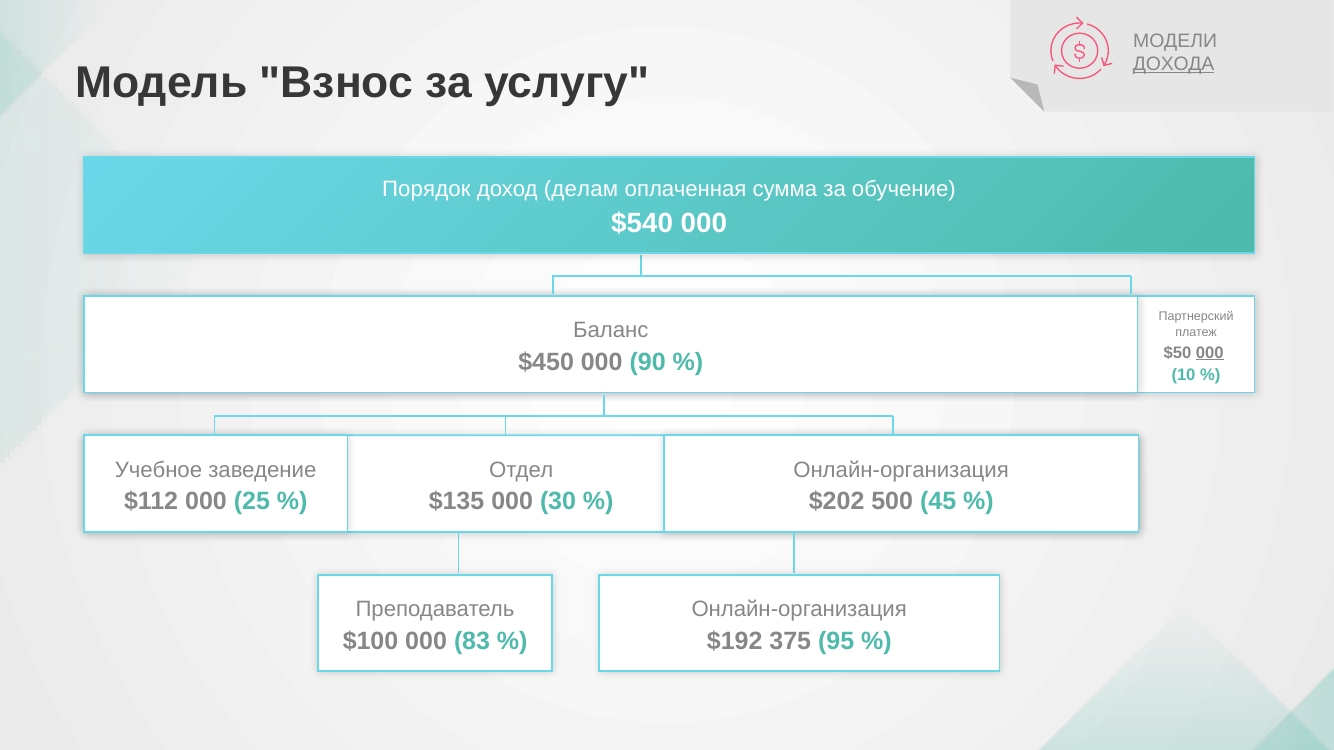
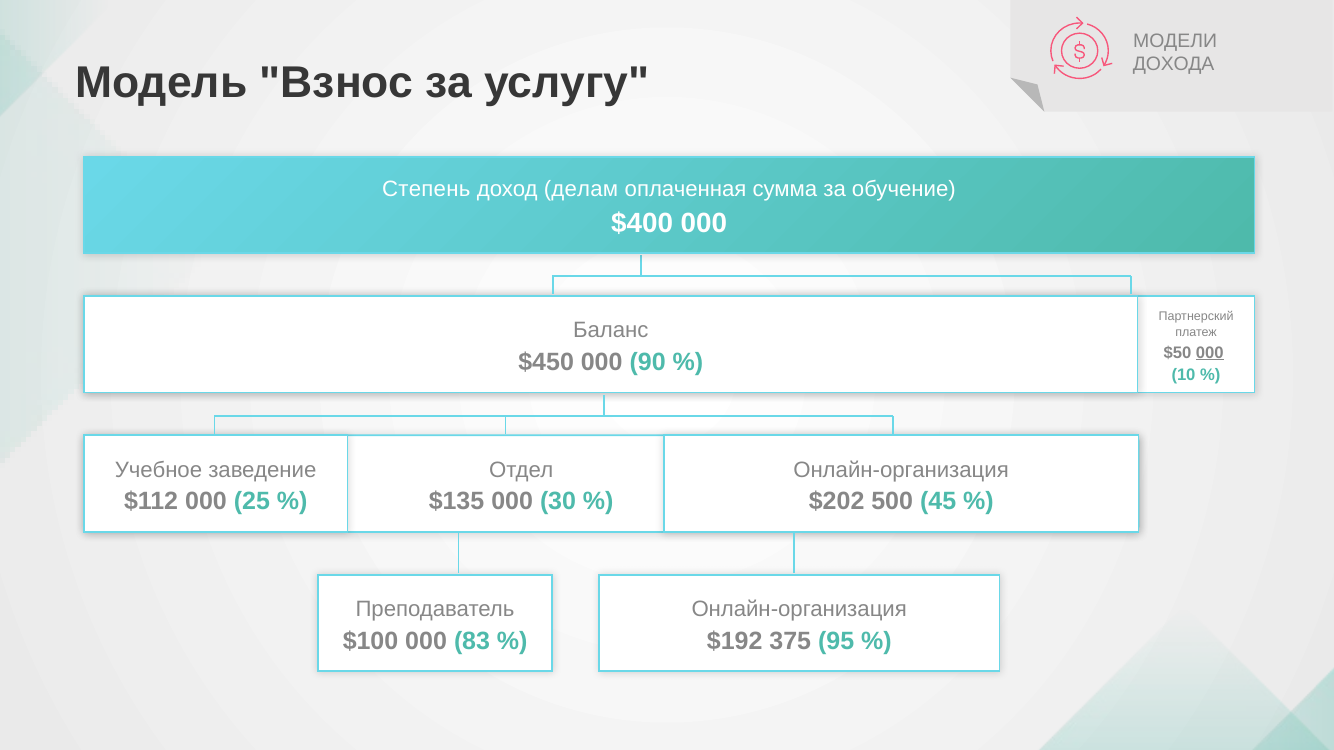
ДОХОДА underline: present -> none (1174, 64)
Порядок: Порядок -> Степень (426, 190)
$540: $540 -> $400 (642, 223)
